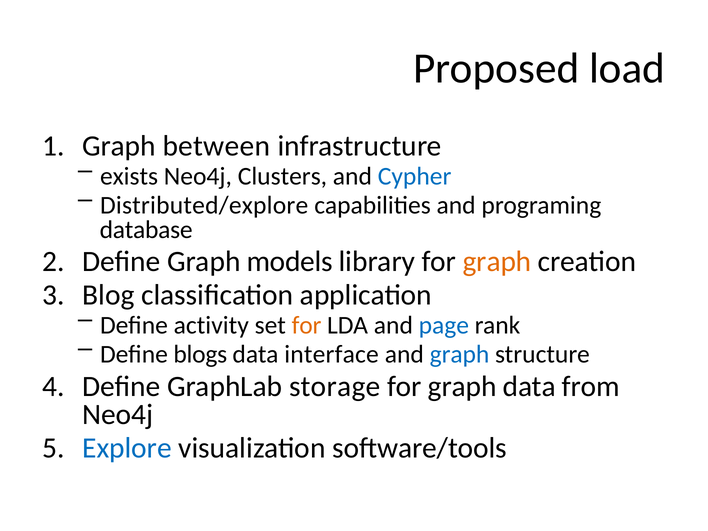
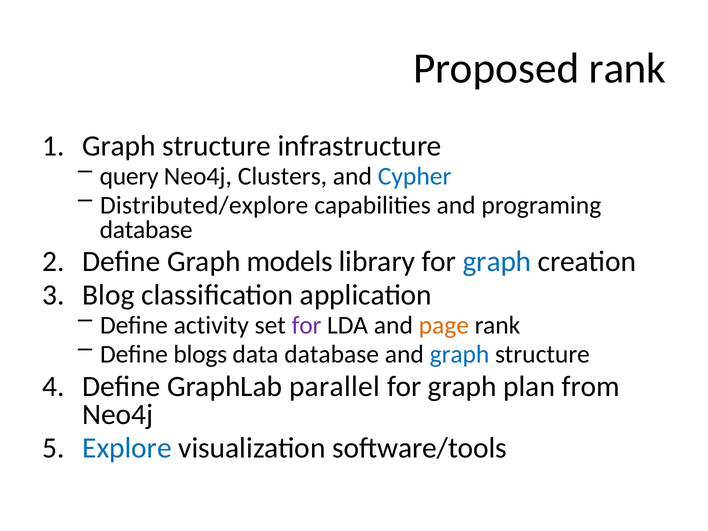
Proposed load: load -> rank (627, 69)
between: between -> structure (217, 146)
exists: exists -> query (129, 176)
graph colour: orange -> blue (497, 262)
for colour: orange -> purple (307, 325)
page colour: blue -> orange (444, 325)
data interface: interface -> database (332, 354)
storage: storage -> parallel (335, 386)
graph data: data -> plan (529, 386)
